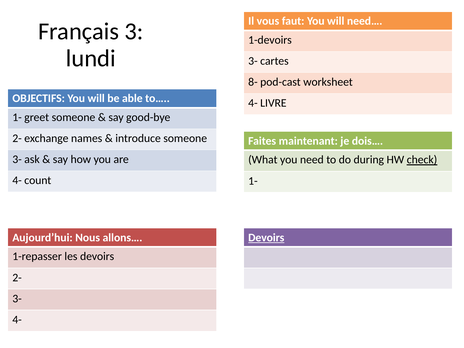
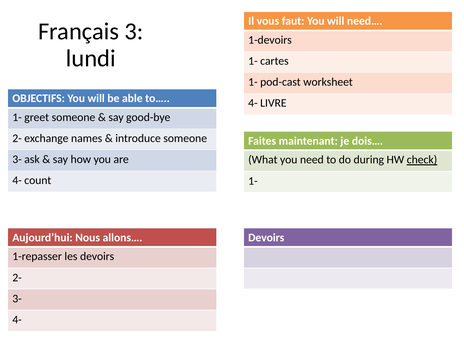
3-: 3- -> 1- (253, 61)
8-: 8- -> 1- (253, 82)
Devoirs underline: present -> none (266, 238)
